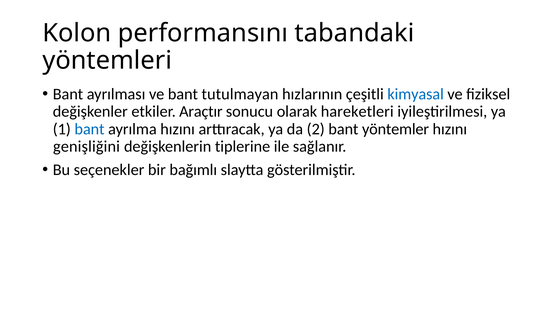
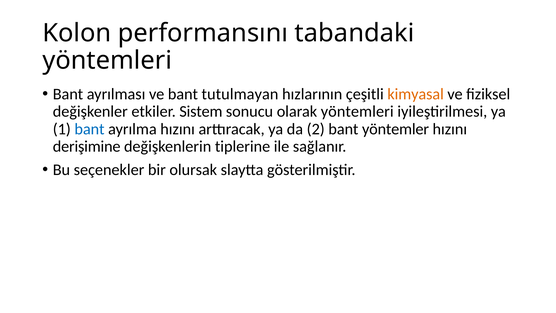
kimyasal colour: blue -> orange (416, 94)
Araçtır: Araçtır -> Sistem (201, 111)
olarak hareketleri: hareketleri -> yöntemleri (357, 111)
genişliğini: genişliğini -> derişimine (87, 146)
bağımlı: bağımlı -> olursak (193, 170)
